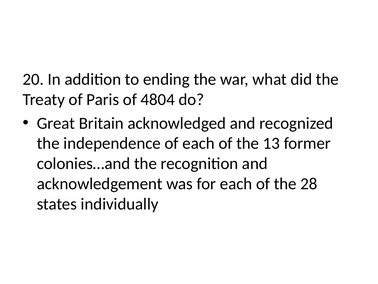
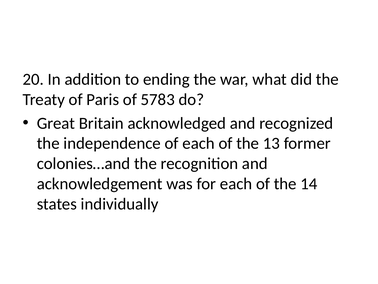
4804: 4804 -> 5783 (158, 99)
28: 28 -> 14 (309, 183)
